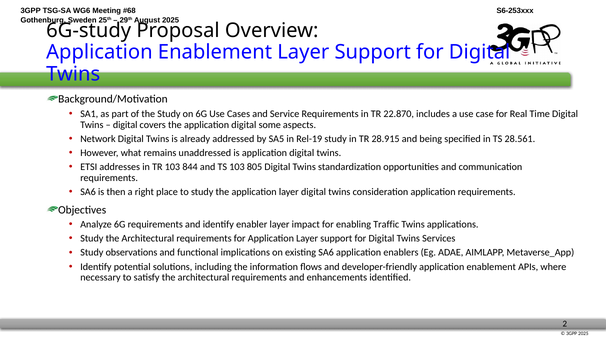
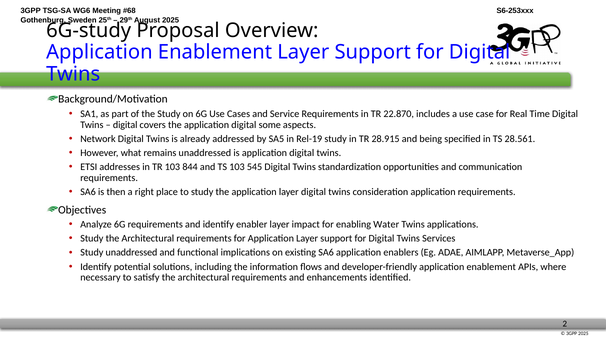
805: 805 -> 545 (255, 167)
Traffic: Traffic -> Water (386, 224)
Study observations: observations -> unaddressed (131, 253)
